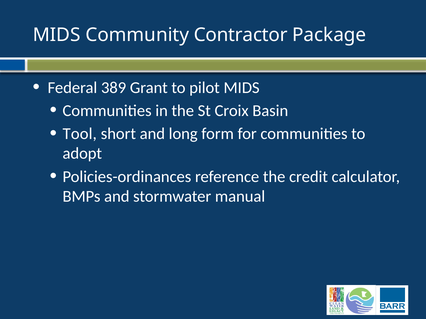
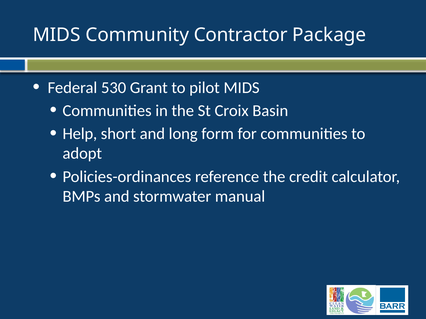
389: 389 -> 530 (114, 88)
Tool: Tool -> Help (80, 134)
